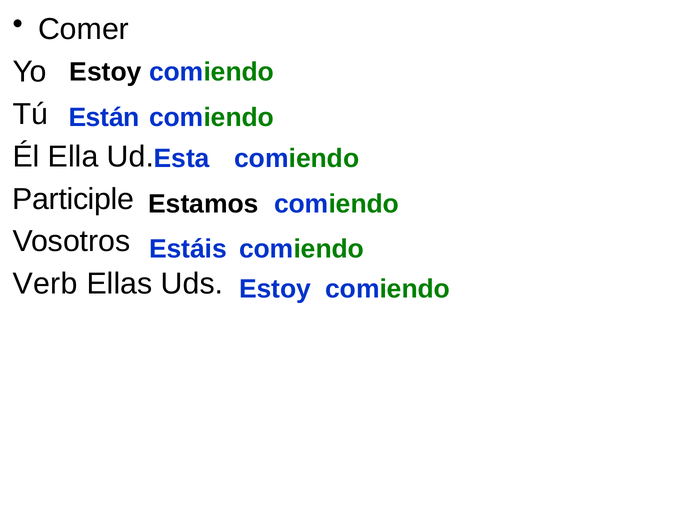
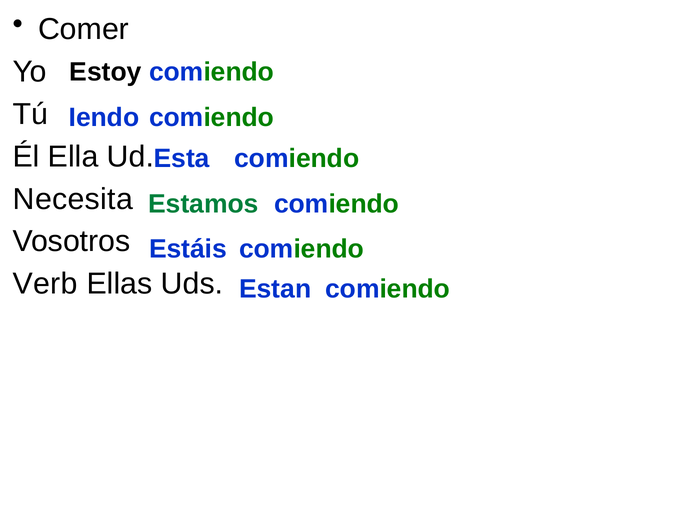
Están: Están -> Iendo (104, 118)
Participle: Participle -> Necesita (73, 199)
Estamos colour: black -> green (203, 204)
Estoy: Estoy -> Estan (275, 289)
